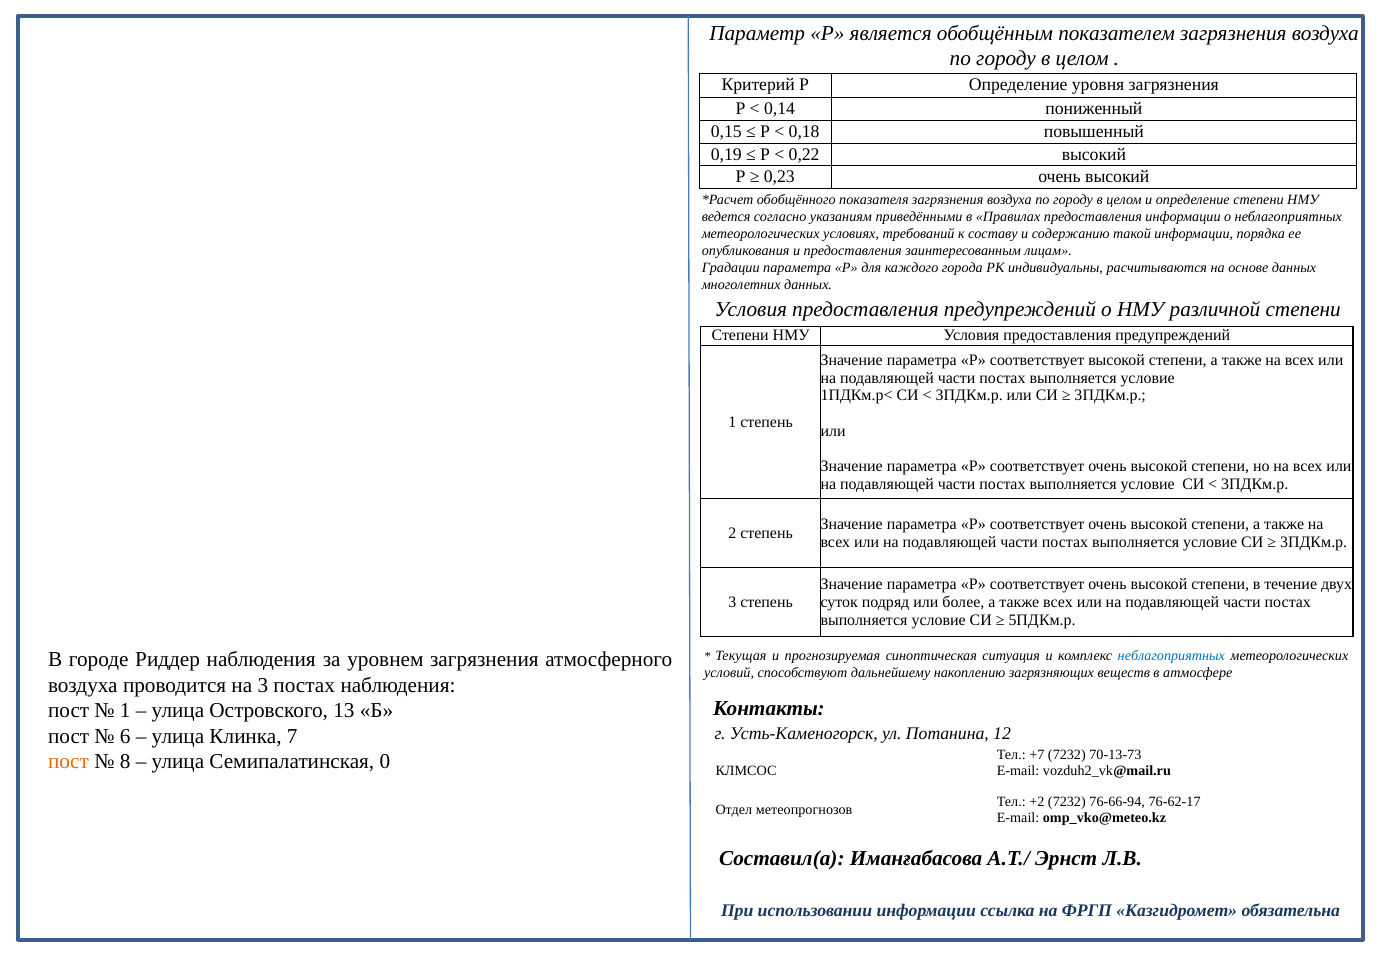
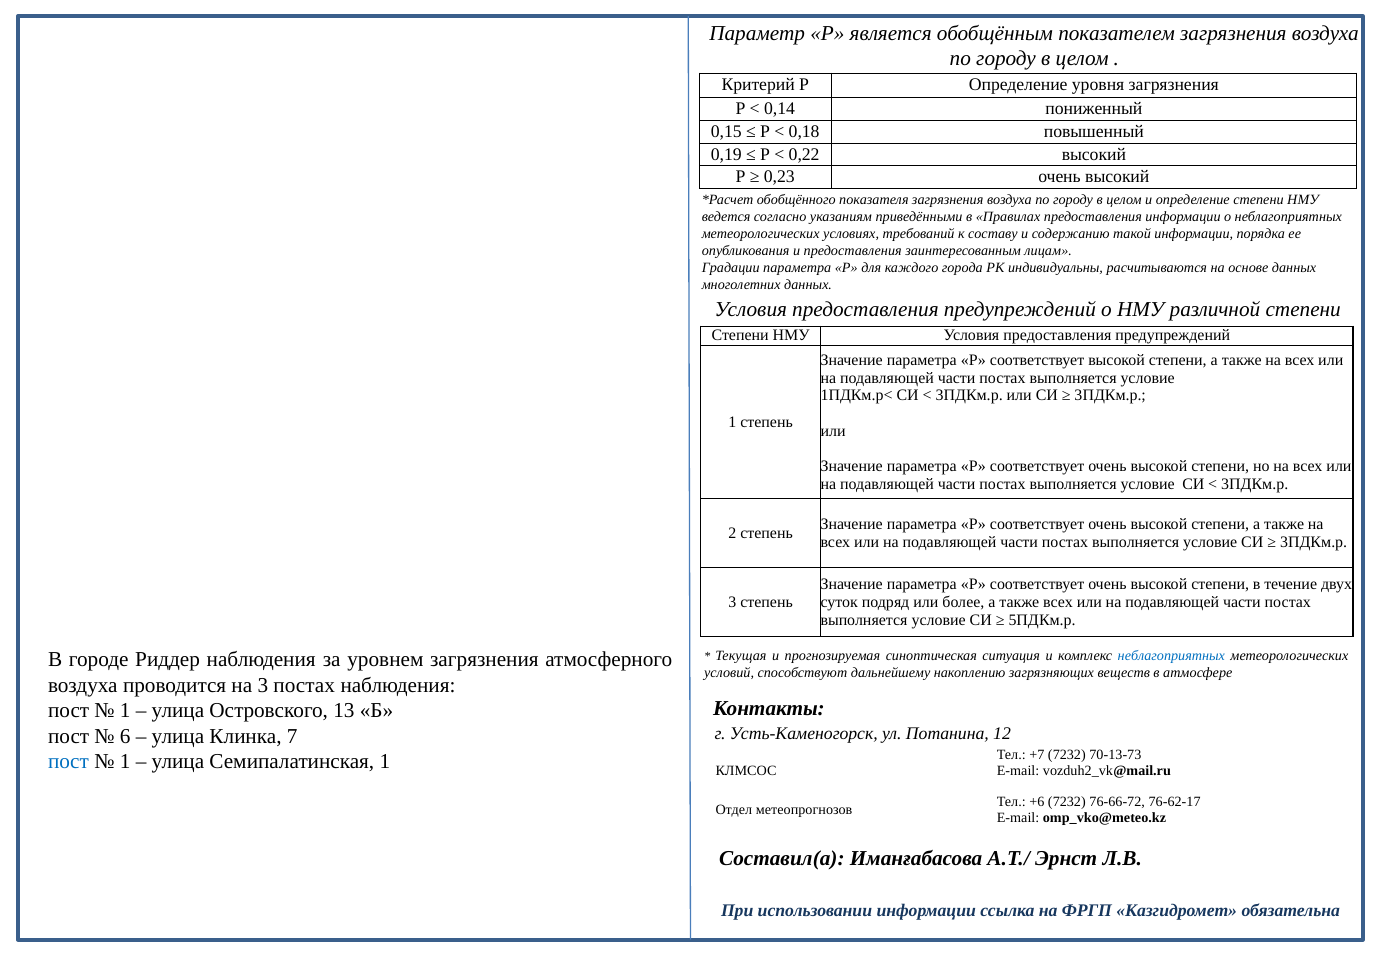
пост colour: orange -> blue (69, 762)
8: 8 -> 1 (125, 762)
Семипалатинская 0: 0 -> 1 (385, 762)
+2: +2 -> +6 (1037, 802)
76-66-94: 76-66-94 -> 76-66-72 (1117, 802)
